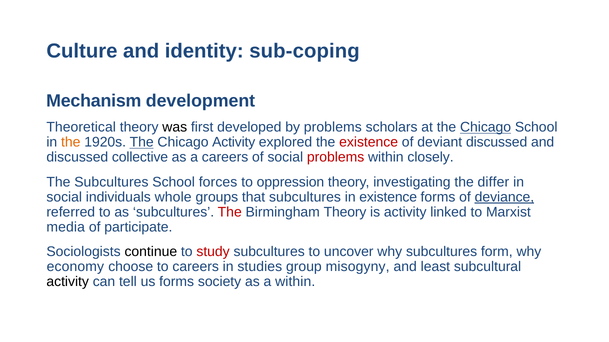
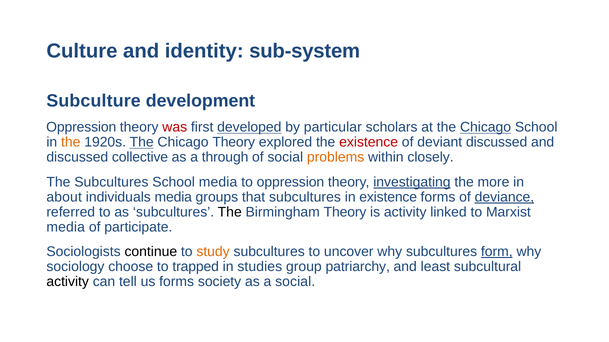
sub-coping: sub-coping -> sub-system (305, 51)
Mechanism: Mechanism -> Subculture (94, 101)
Theoretical: Theoretical -> Oppression (81, 127)
was colour: black -> red (175, 127)
developed underline: none -> present (249, 127)
by problems: problems -> particular (333, 127)
Chicago Activity: Activity -> Theory (234, 143)
a careers: careers -> through (225, 158)
problems colour: red -> orange (336, 158)
School forces: forces -> media (218, 182)
investigating underline: none -> present (412, 182)
differ: differ -> more (493, 182)
social: social -> about (64, 197)
individuals whole: whole -> media (173, 197)
The colour: red -> black (230, 212)
study colour: red -> orange (213, 252)
form underline: none -> present (497, 252)
economy: economy -> sociology (75, 267)
to careers: careers -> trapped (196, 267)
misogyny: misogyny -> patriarchy (358, 267)
a within: within -> social (295, 282)
